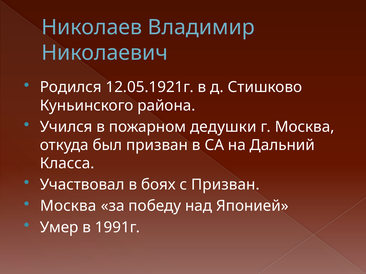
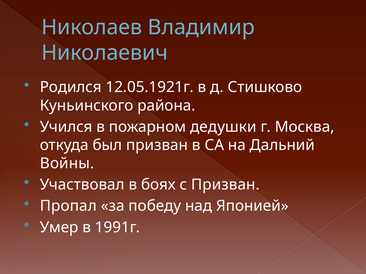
Класса: Класса -> Войны (67, 164)
Москва: Москва -> Пропал (68, 206)
